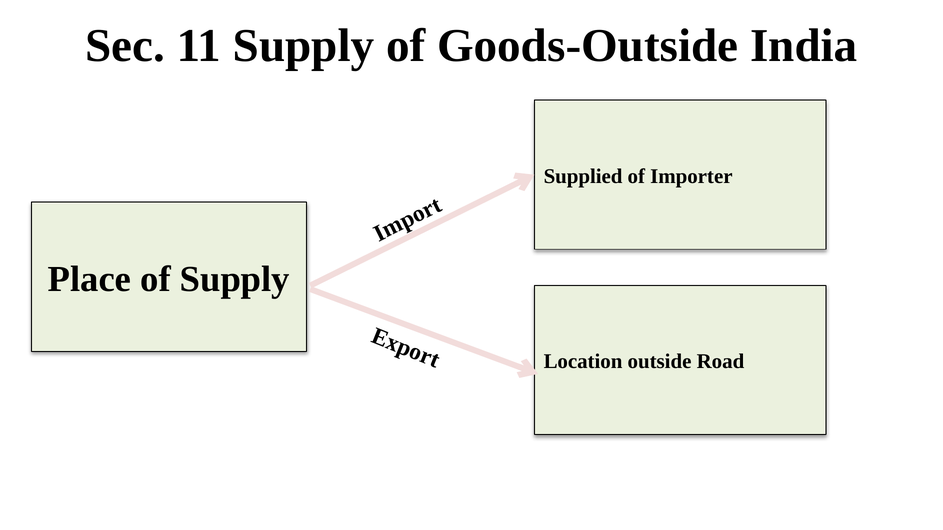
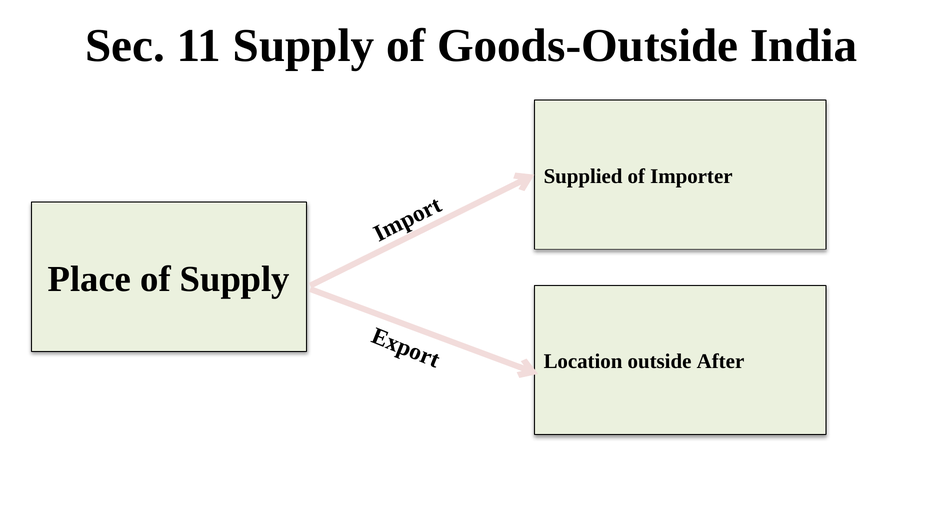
Road: Road -> After (720, 362)
